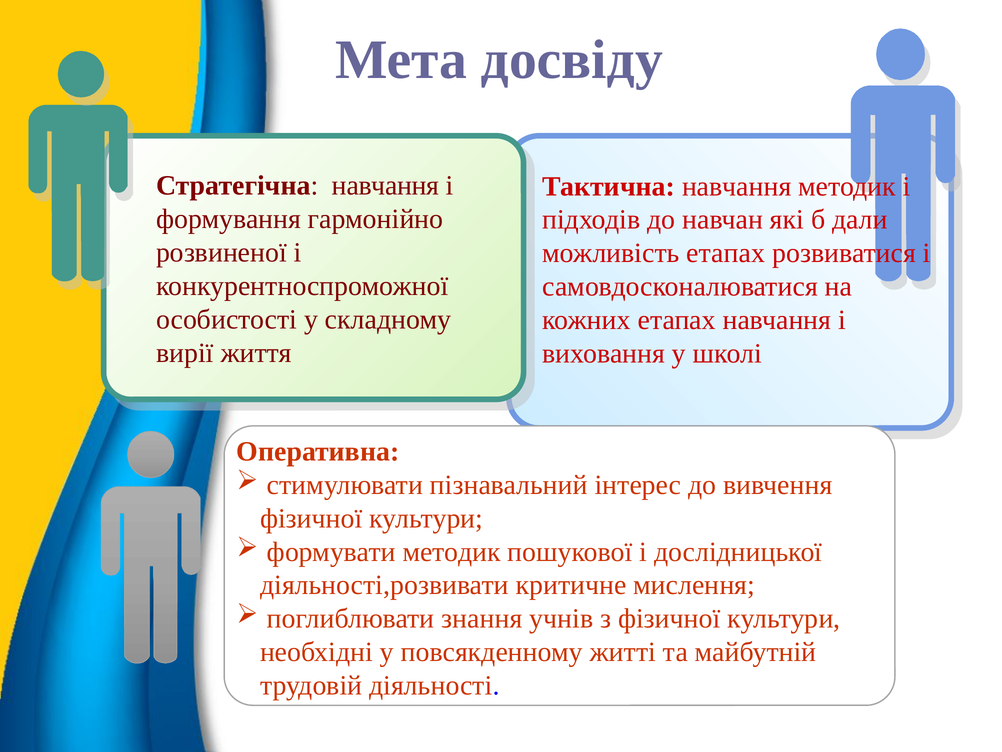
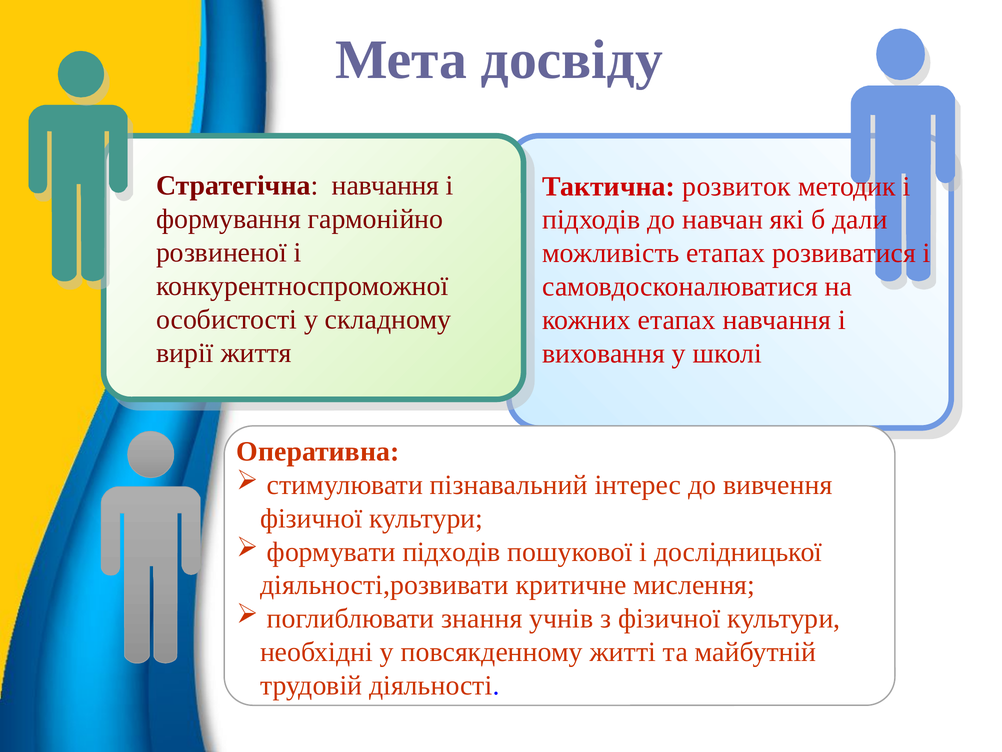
Тактична навчання: навчання -> розвиток (737, 186)
формувати методик: методик -> підходів (452, 551)
